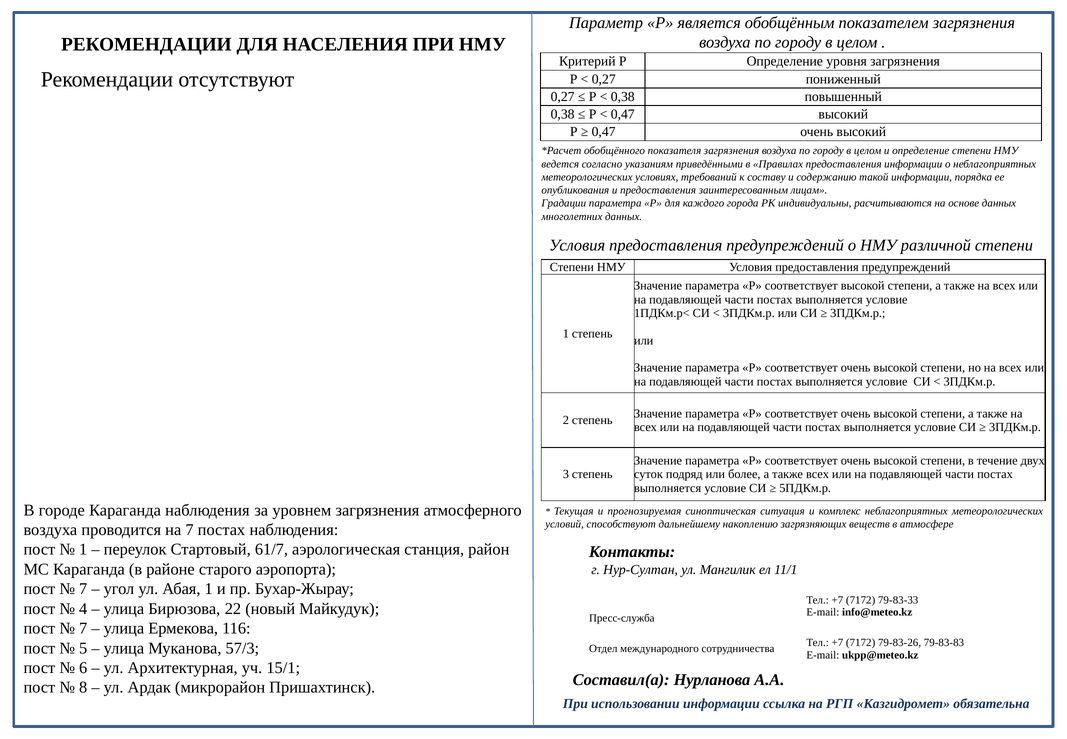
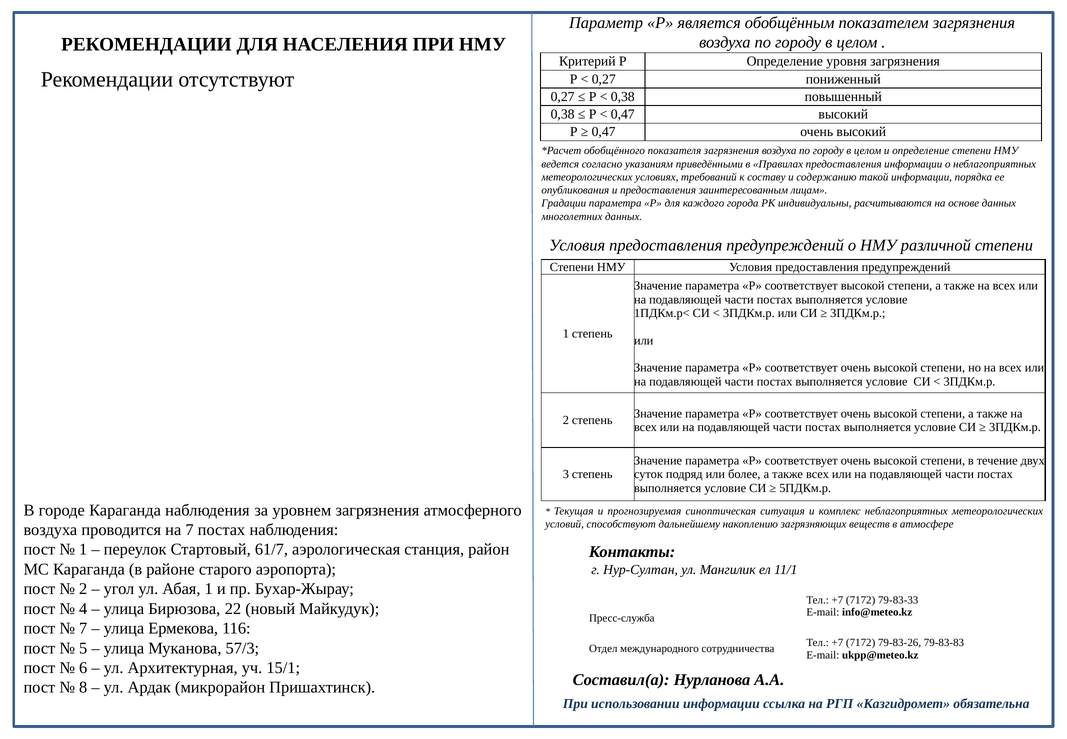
7: 7 -> 2 (83, 589)
